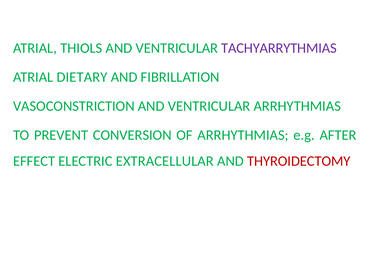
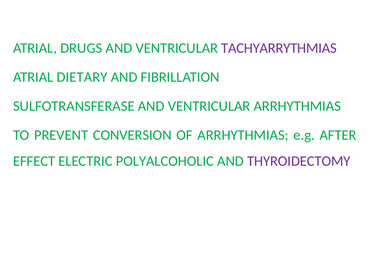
THIOLS: THIOLS -> DRUGS (81, 48)
VASOCONSTRICTION: VASOCONSTRICTION -> SULFOTRANSFERASE (74, 106)
EXTRACELLULAR: EXTRACELLULAR -> POLYALCOHOLIC (165, 161)
THYROIDECTOMY colour: red -> purple (299, 161)
